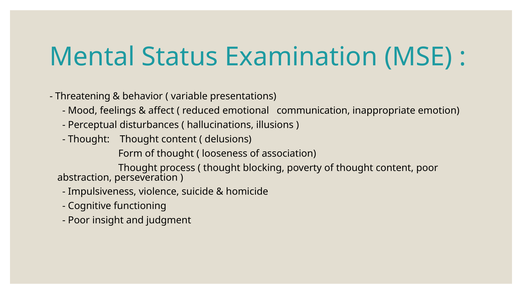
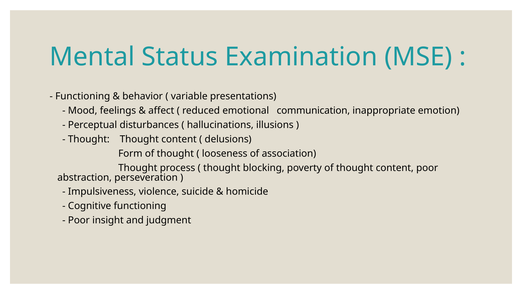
Threatening: Threatening -> Functioning (83, 96)
